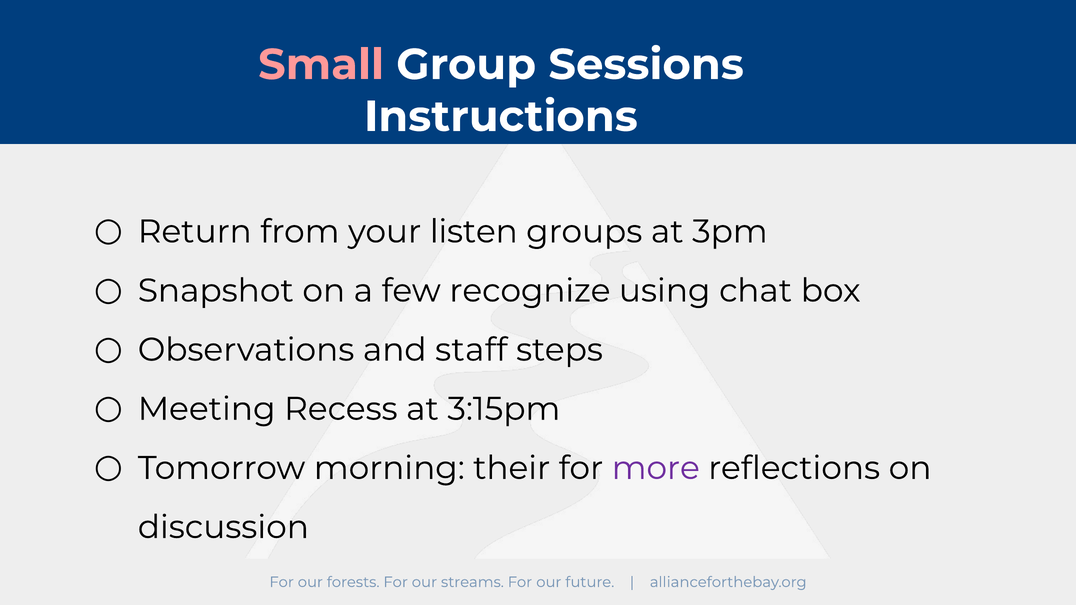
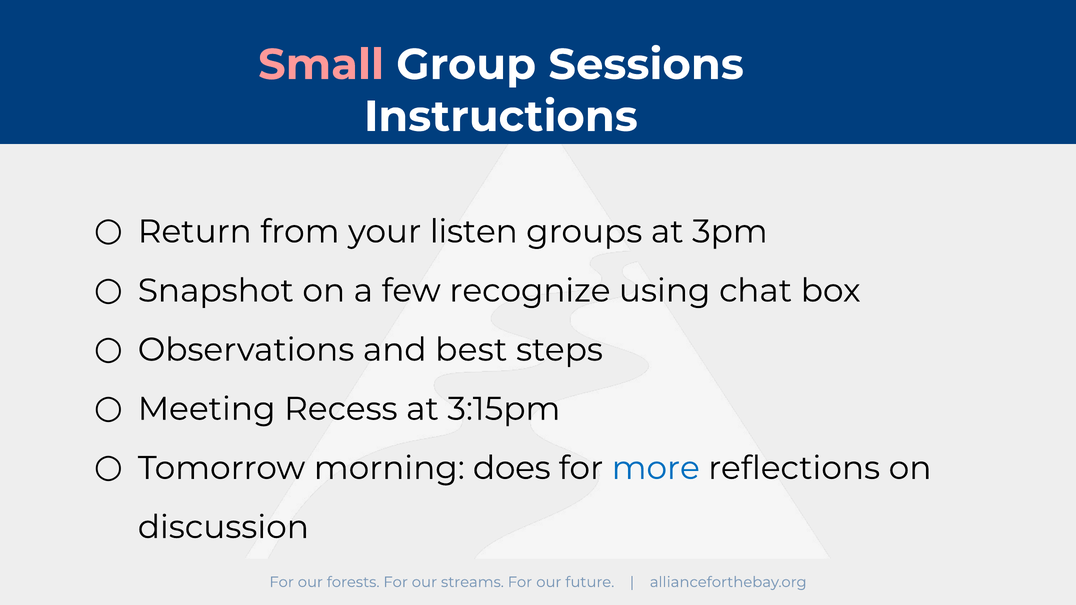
staff: staff -> best (471, 350)
their: their -> does (512, 468)
more colour: purple -> blue (656, 468)
